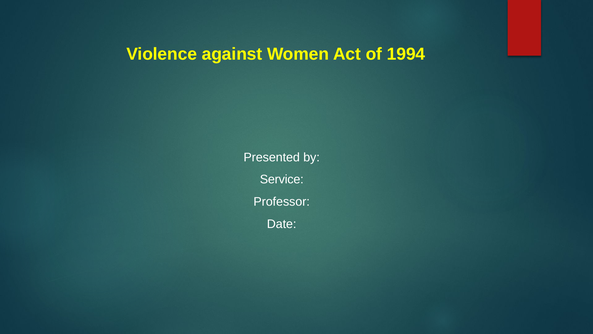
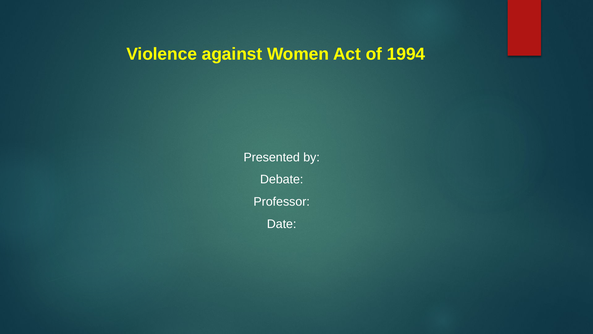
Service: Service -> Debate (282, 179)
